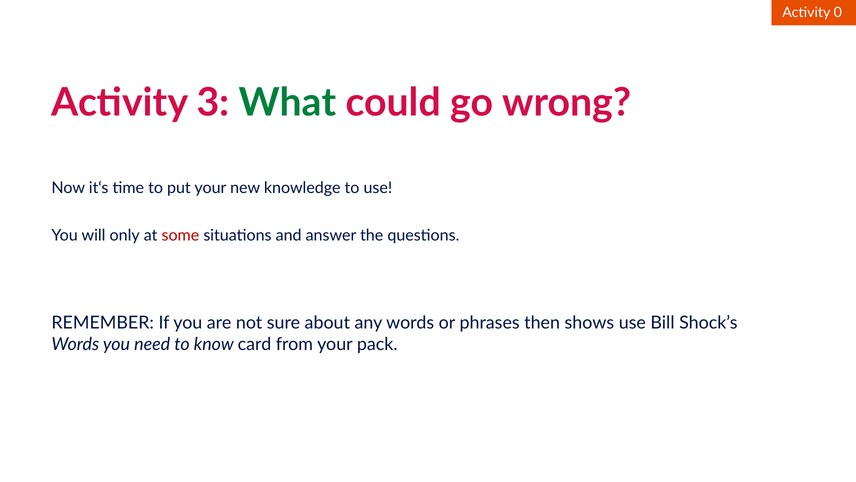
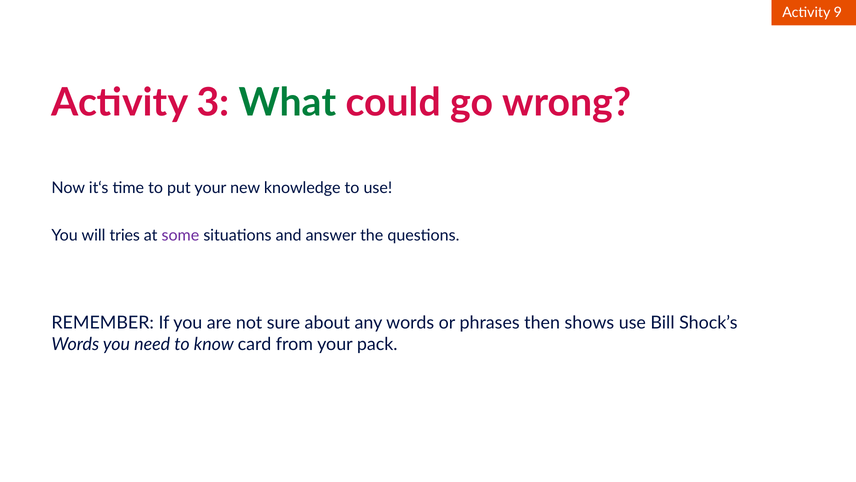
0: 0 -> 9 (838, 13)
only: only -> tries (125, 235)
some colour: red -> purple (180, 235)
